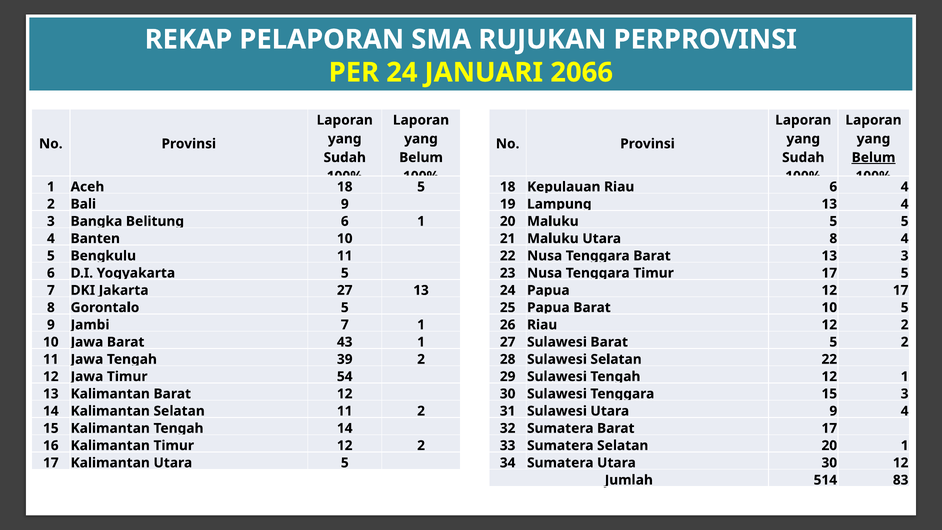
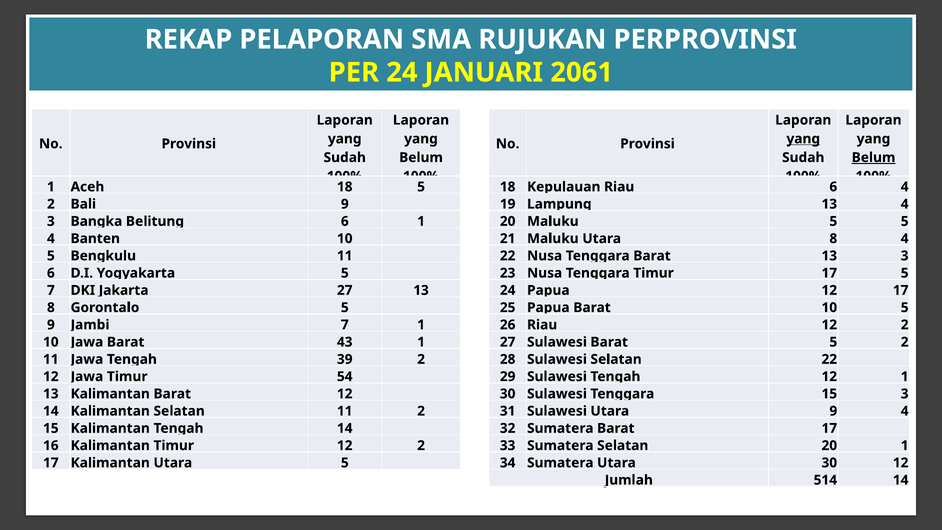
2066: 2066 -> 2061 (582, 72)
yang underline: none -> present (803, 139)
514 83: 83 -> 14 (901, 480)
